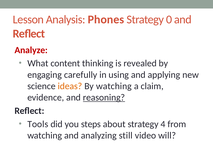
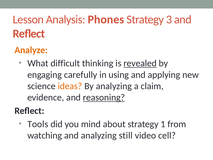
0: 0 -> 3 (169, 19)
Analyze colour: red -> orange (31, 50)
content: content -> difficult (65, 63)
revealed underline: none -> present (140, 63)
By watching: watching -> analyzing (114, 86)
steps: steps -> mind (91, 124)
4: 4 -> 1 (163, 124)
will: will -> cell (167, 135)
